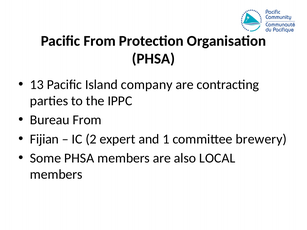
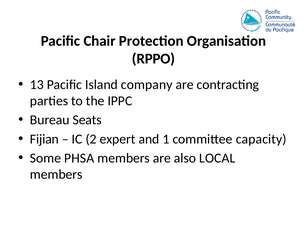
Pacific From: From -> Chair (100, 41)
PHSA: PHSA -> RPPO (154, 59)
Bureau From: From -> Seats (87, 120)
brewery: brewery -> capacity (261, 139)
